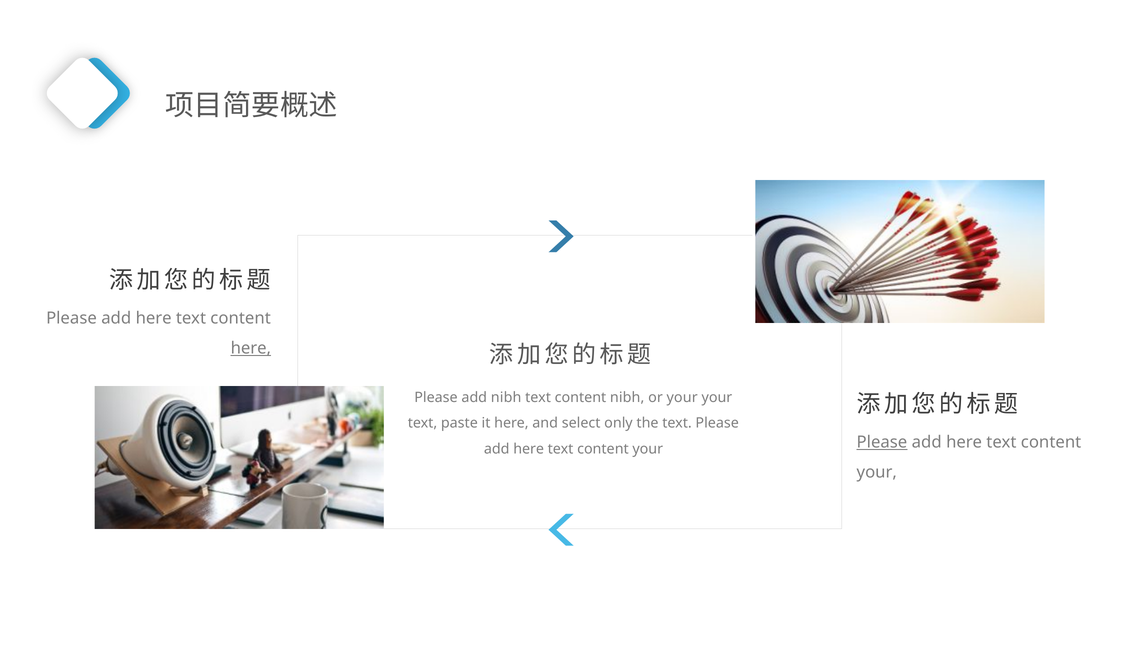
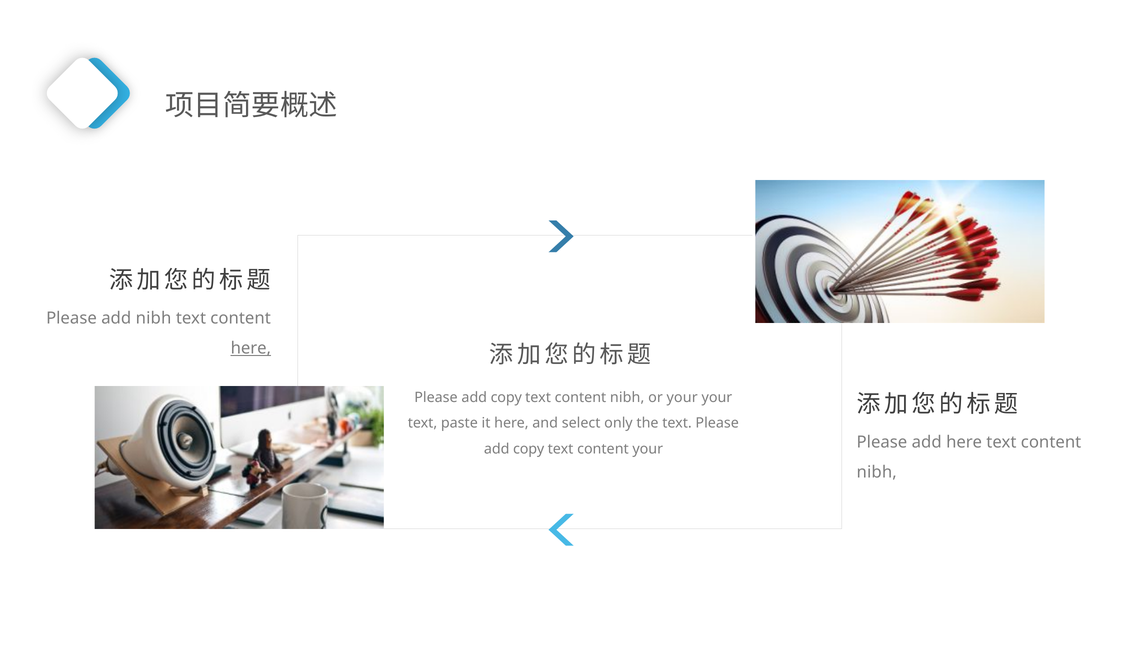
here: here -> nibh (154, 318)
nibh: nibh -> copy (506, 397)
Please underline: present -> none (882, 442)
here: here -> copy (529, 449)
your: your -> nibh (877, 472)
